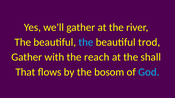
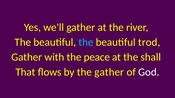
reach: reach -> peace (97, 57)
the bosom: bosom -> gather (109, 72)
God colour: light blue -> white (149, 72)
